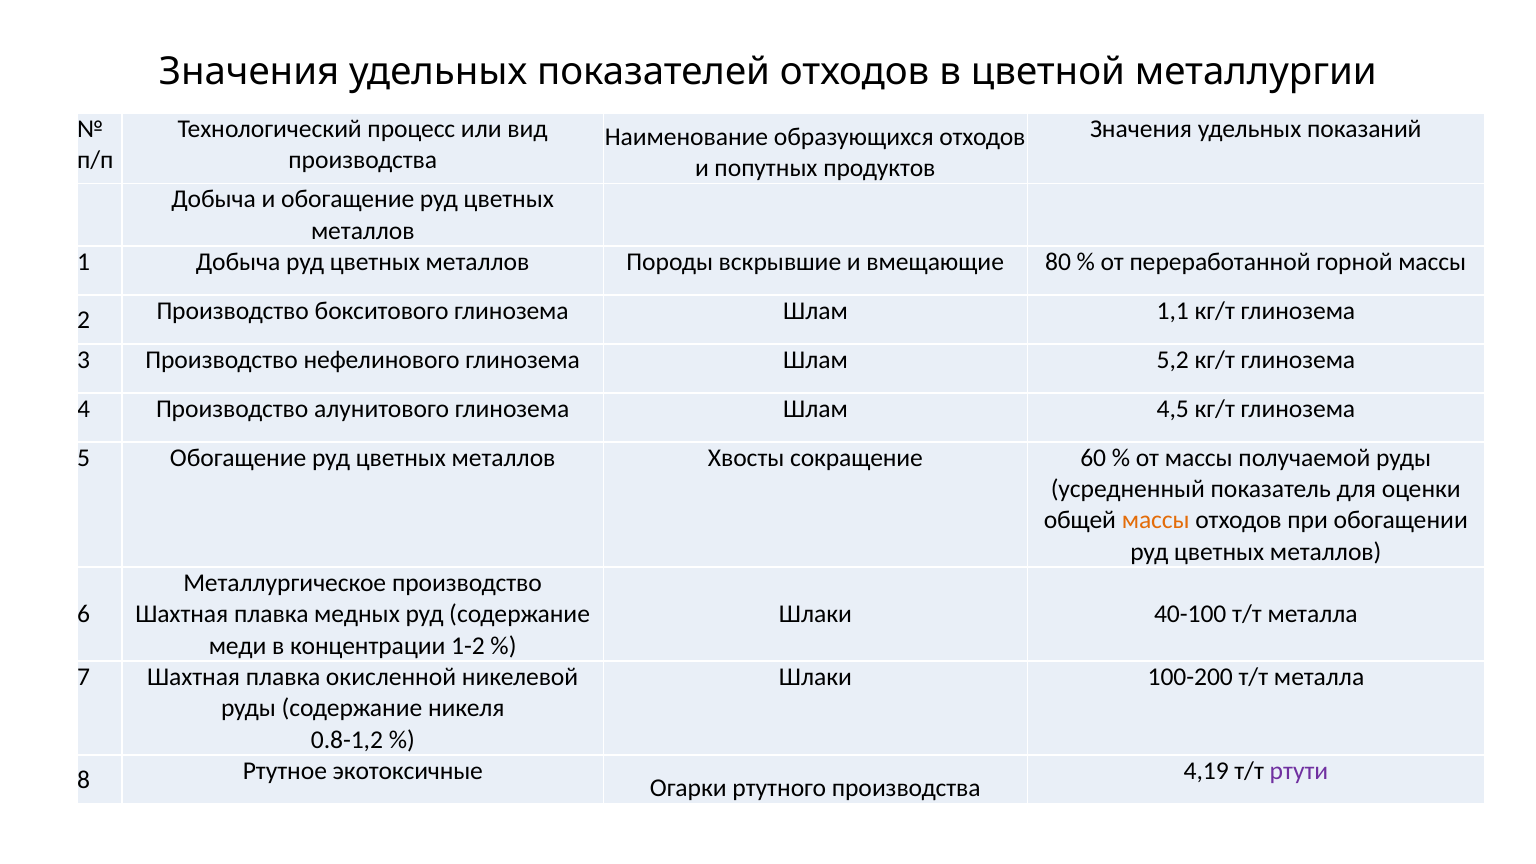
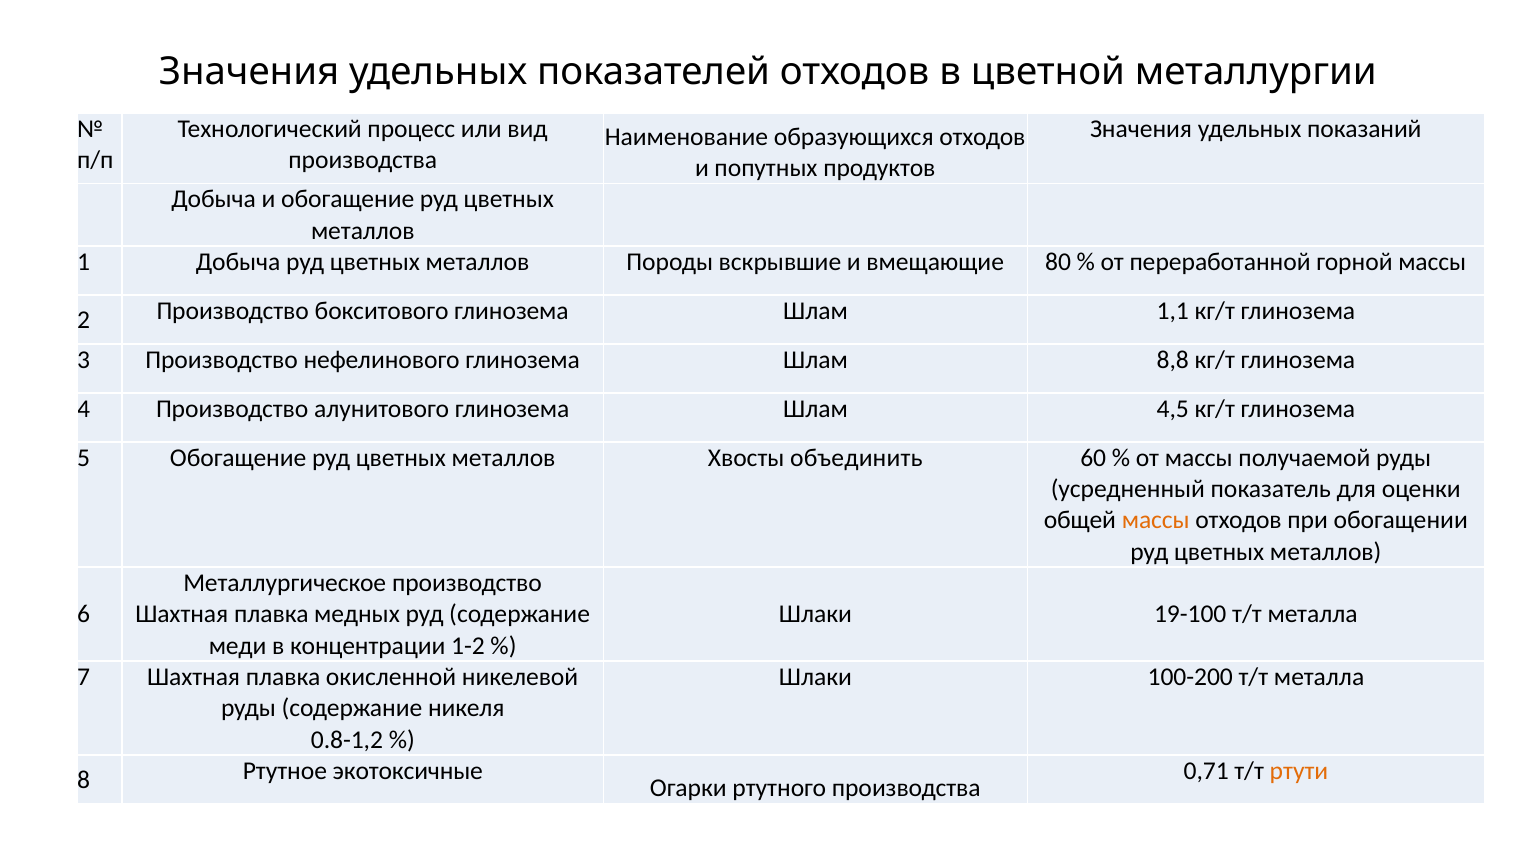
5,2: 5,2 -> 8,8 (1173, 360)
сокращение: сокращение -> объединить (856, 458)
40-100: 40-100 -> 19-100 (1190, 614)
4,19: 4,19 -> 0,71 (1206, 771)
ртути colour: purple -> orange (1299, 771)
